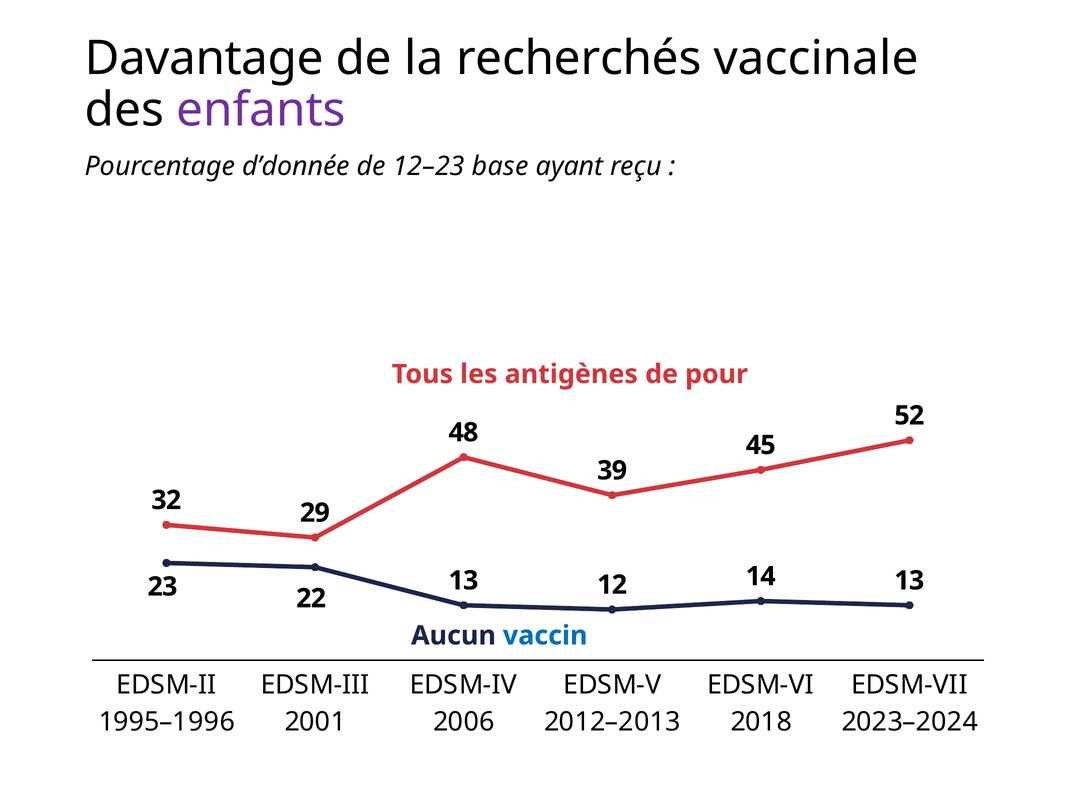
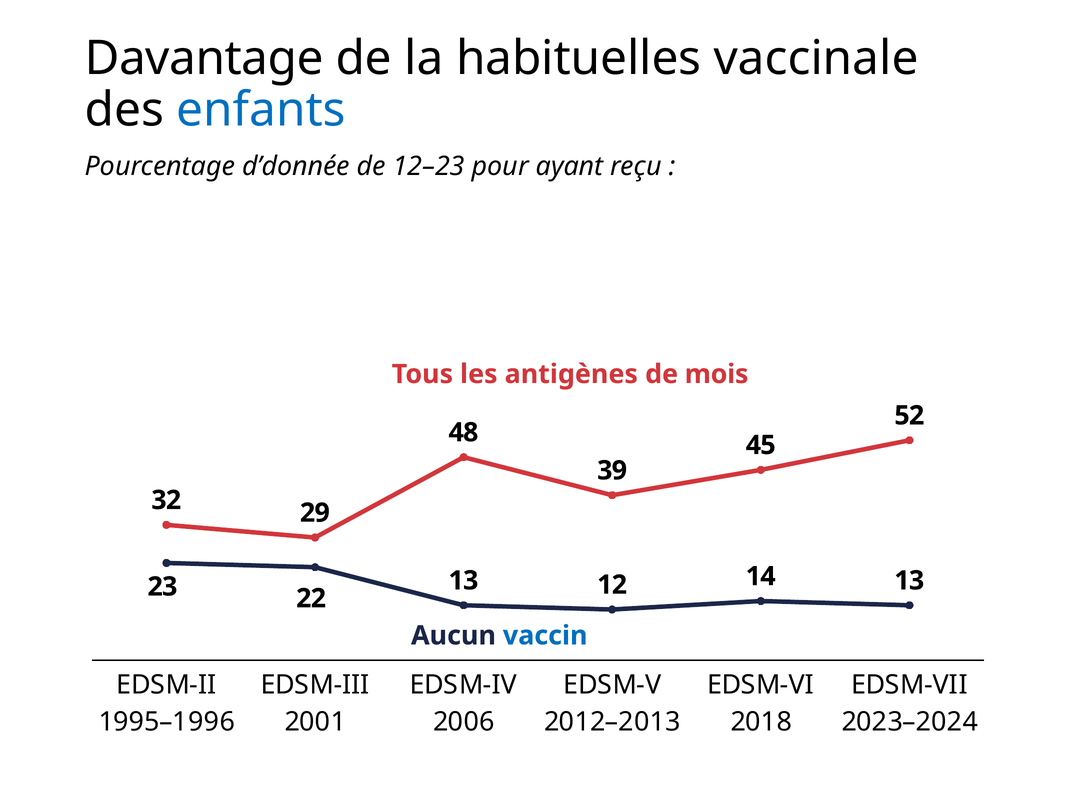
recherchés: recherchés -> habituelles (579, 58)
enfants colour: purple -> blue (261, 110)
base: base -> pour (500, 166)
pour: pour -> mois (717, 374)
